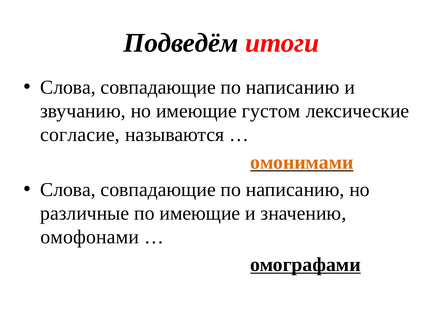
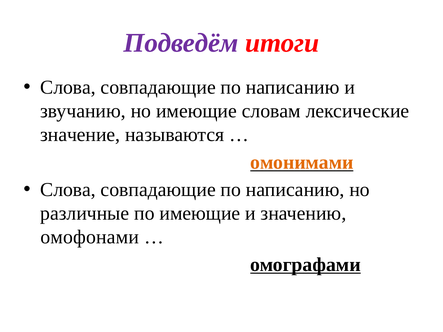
Подведём colour: black -> purple (181, 43)
густом: густом -> словам (271, 111)
согласие: согласие -> значение (80, 135)
